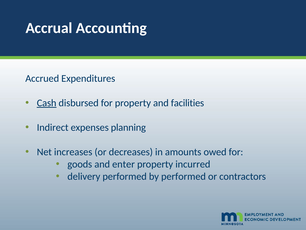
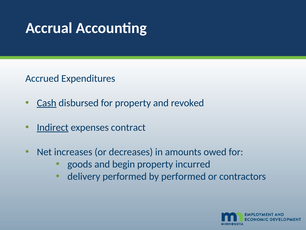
facilities: facilities -> revoked (187, 103)
Indirect underline: none -> present (53, 127)
planning: planning -> contract (128, 127)
enter: enter -> begin (124, 164)
